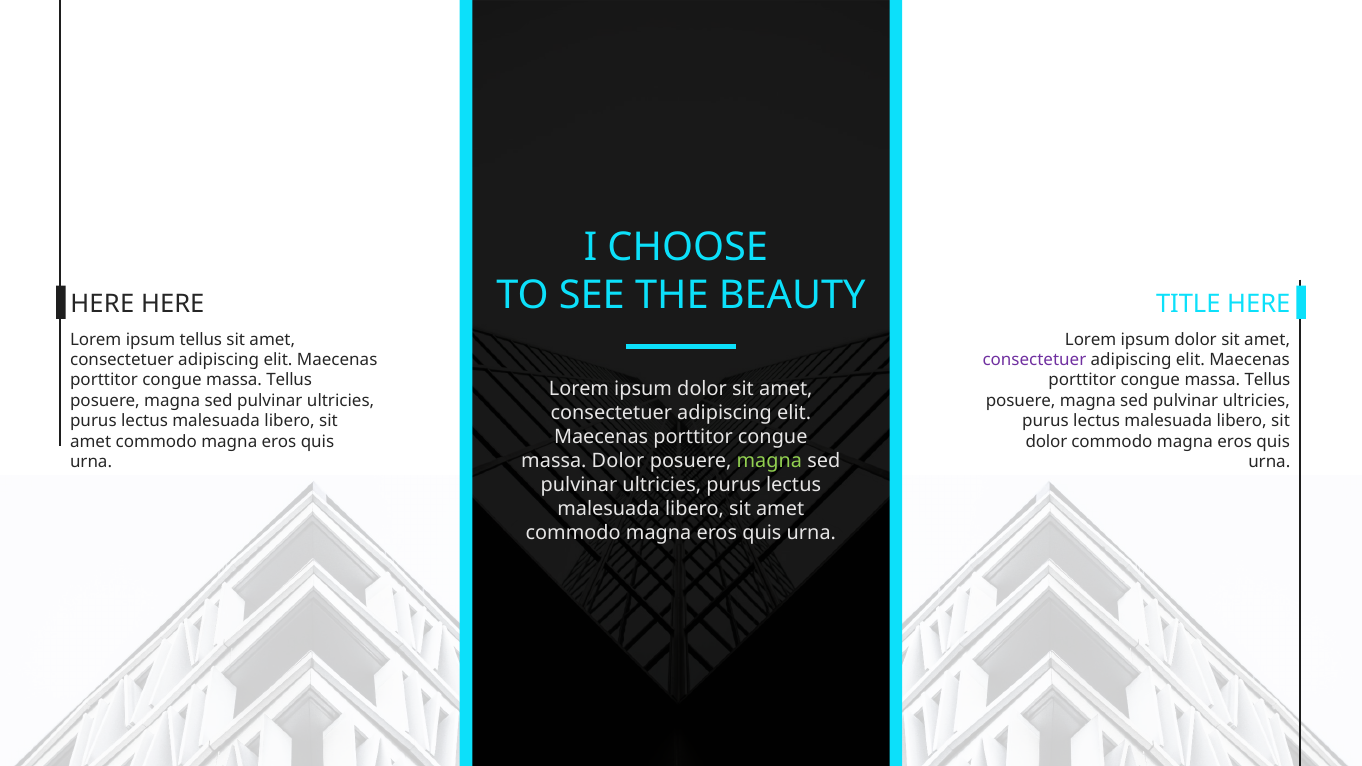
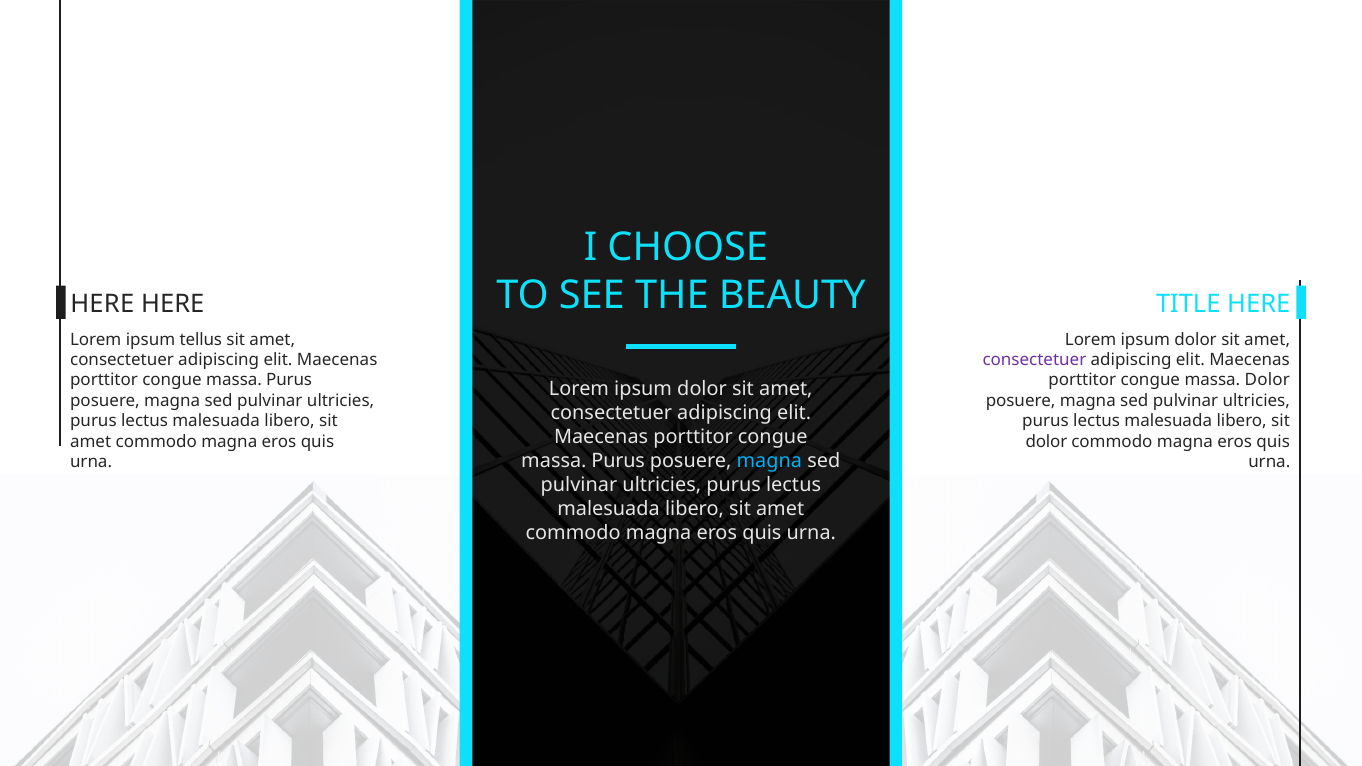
Tellus: Tellus -> Purus (289, 380)
Tellus: Tellus -> Dolor (1267, 380)
Dolor: Dolor -> Purus (618, 461)
magna colour: light green -> light blue (769, 461)
